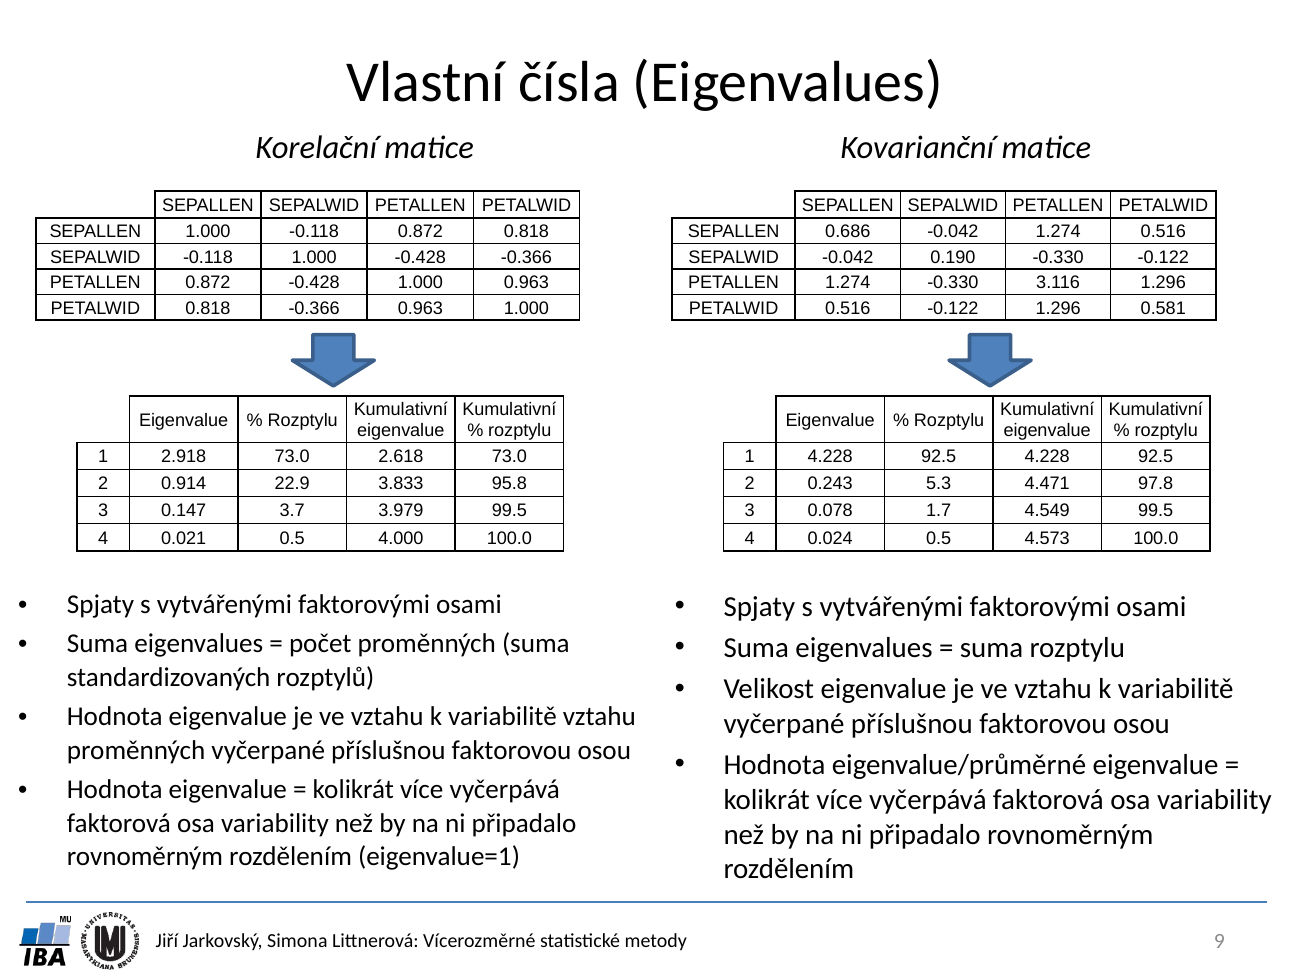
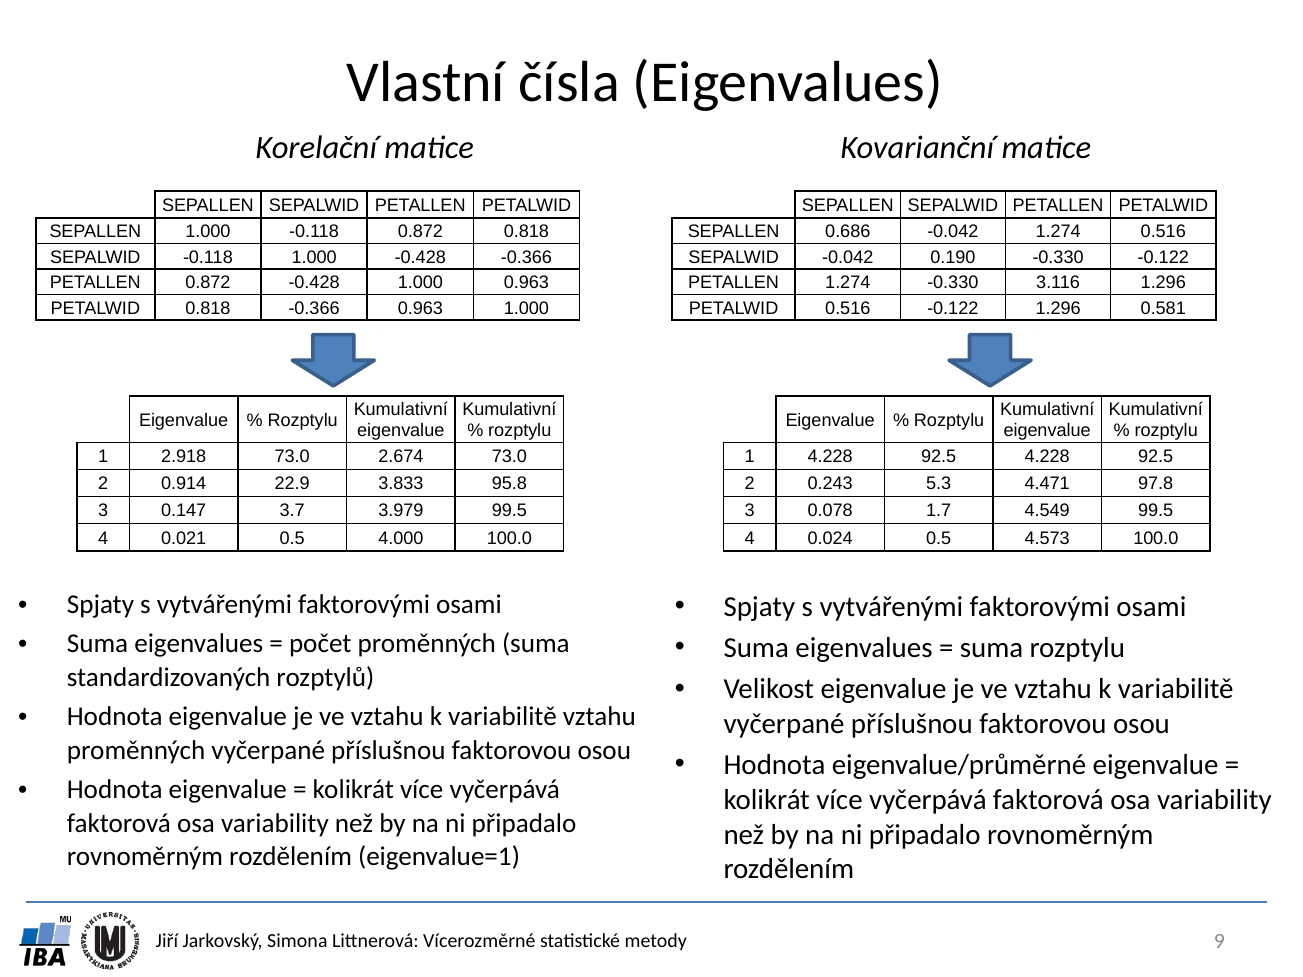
2.618: 2.618 -> 2.674 (401, 457)
